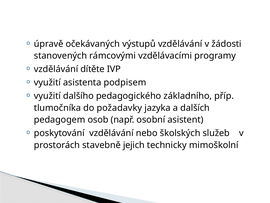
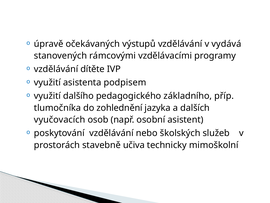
žádosti: žádosti -> vydává (226, 44)
požadavky: požadavky -> zohlednění (119, 108)
pedagogem: pedagogem -> vyučovacích (60, 120)
jejich: jejich -> učiva (134, 145)
